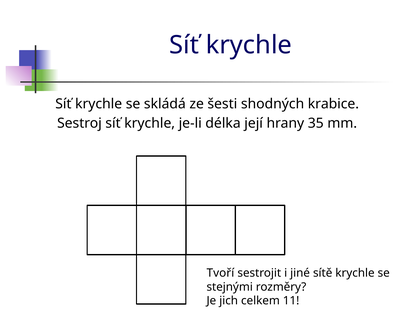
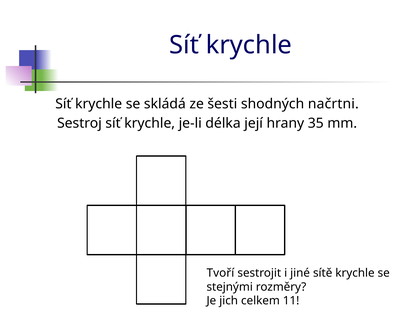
krabice: krabice -> načrtni (333, 104)
